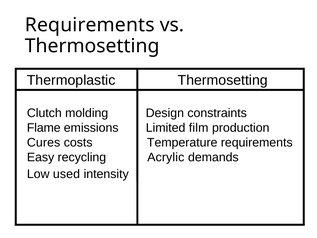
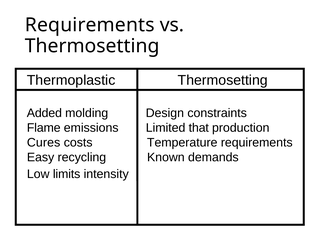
Clutch: Clutch -> Added (44, 113)
film: film -> that (199, 128)
Acrylic: Acrylic -> Known (166, 157)
used: used -> limits (67, 174)
